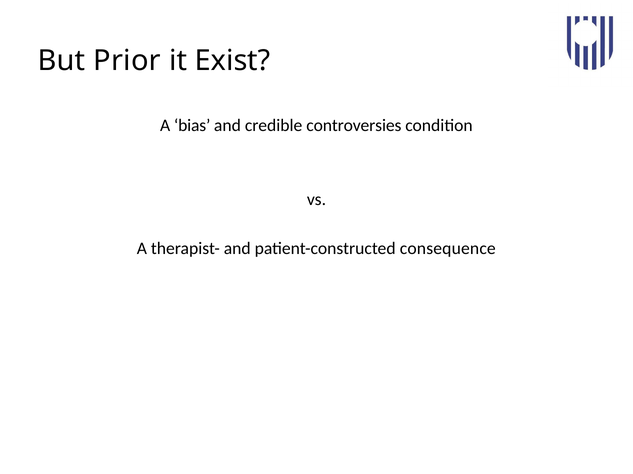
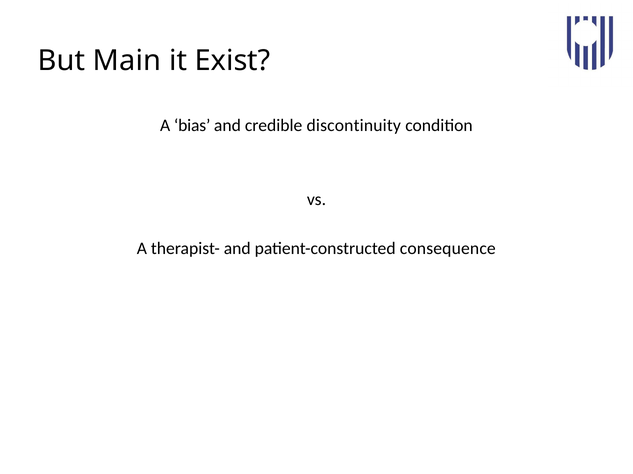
Prior: Prior -> Main (127, 61)
controversies: controversies -> discontinuity (354, 126)
